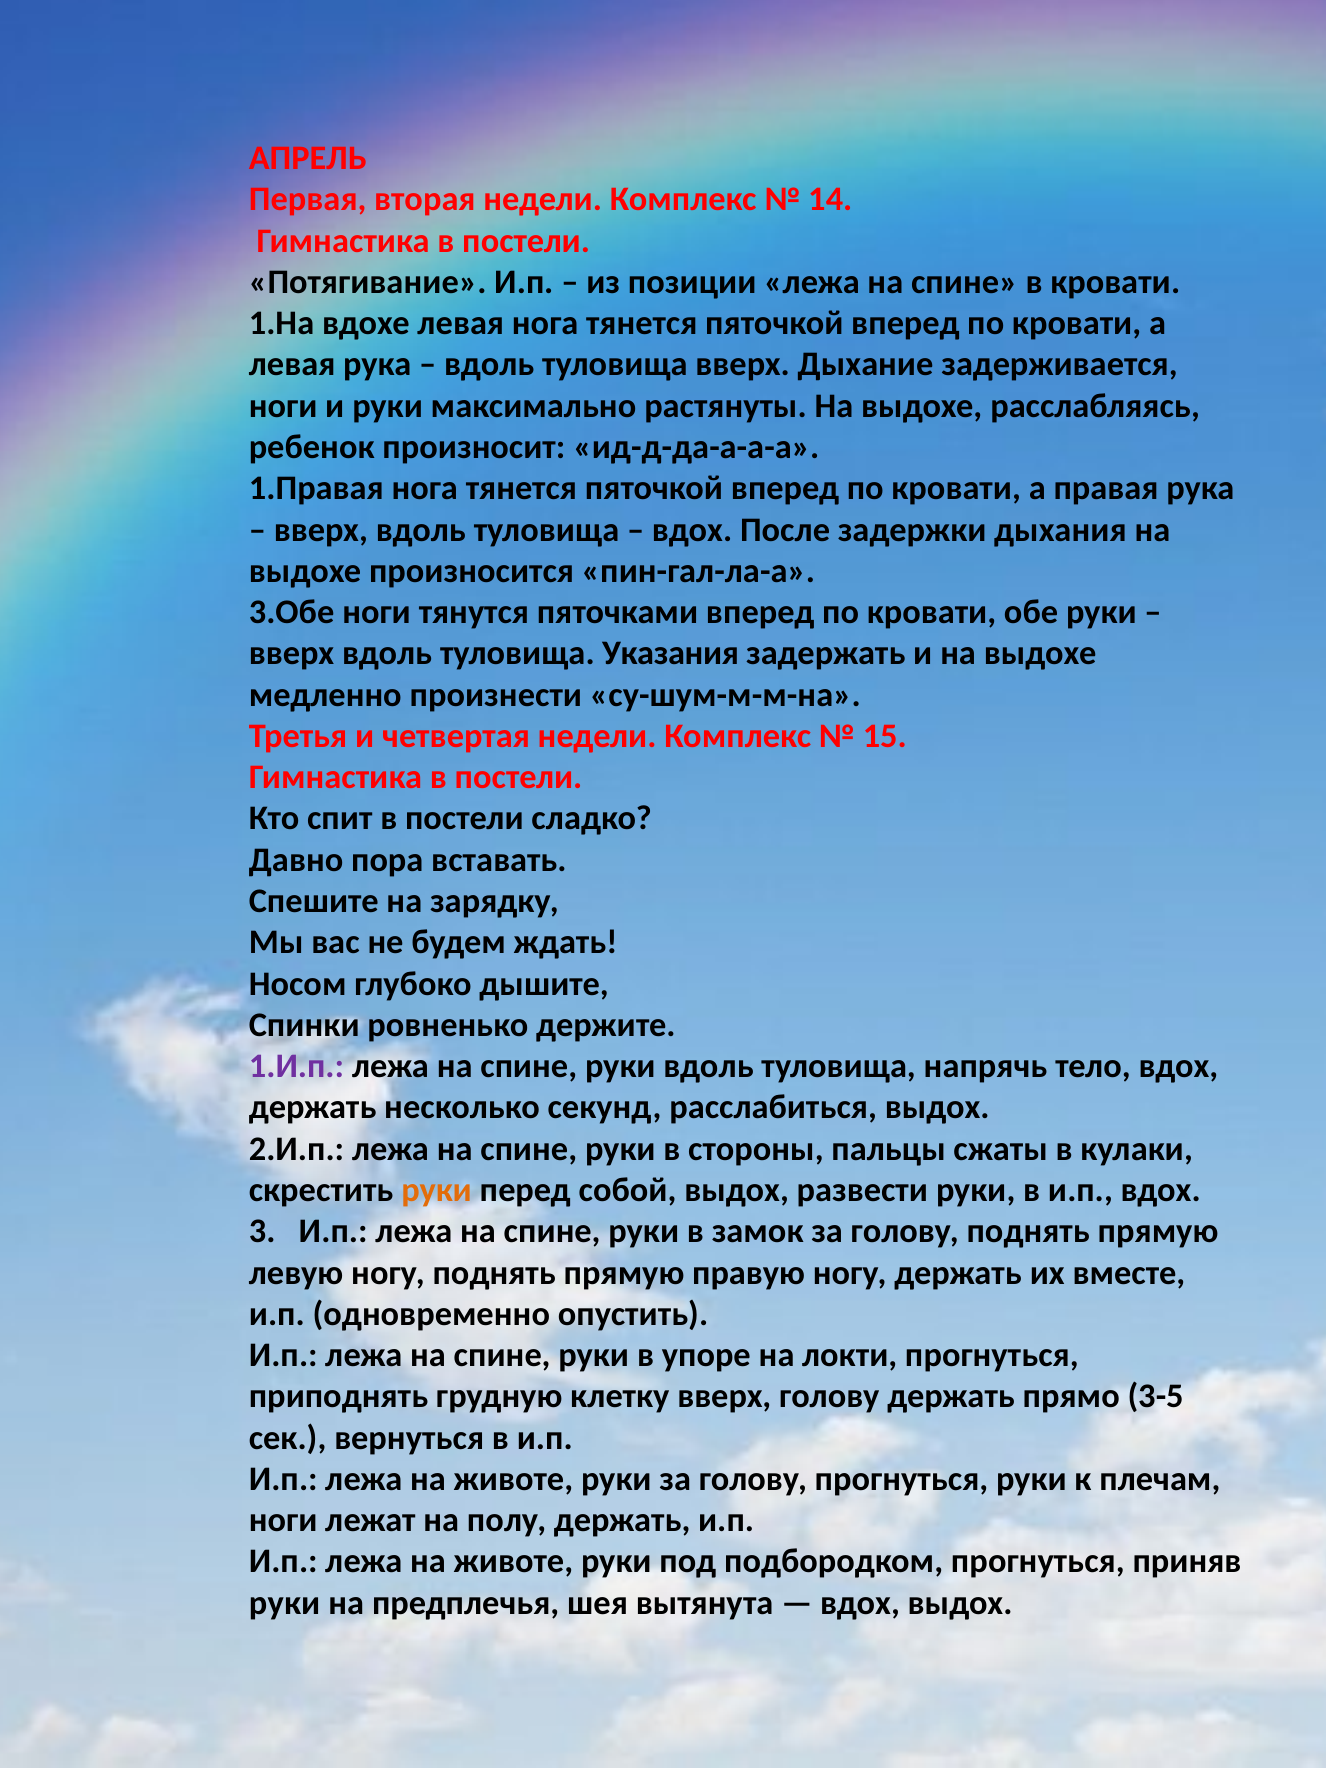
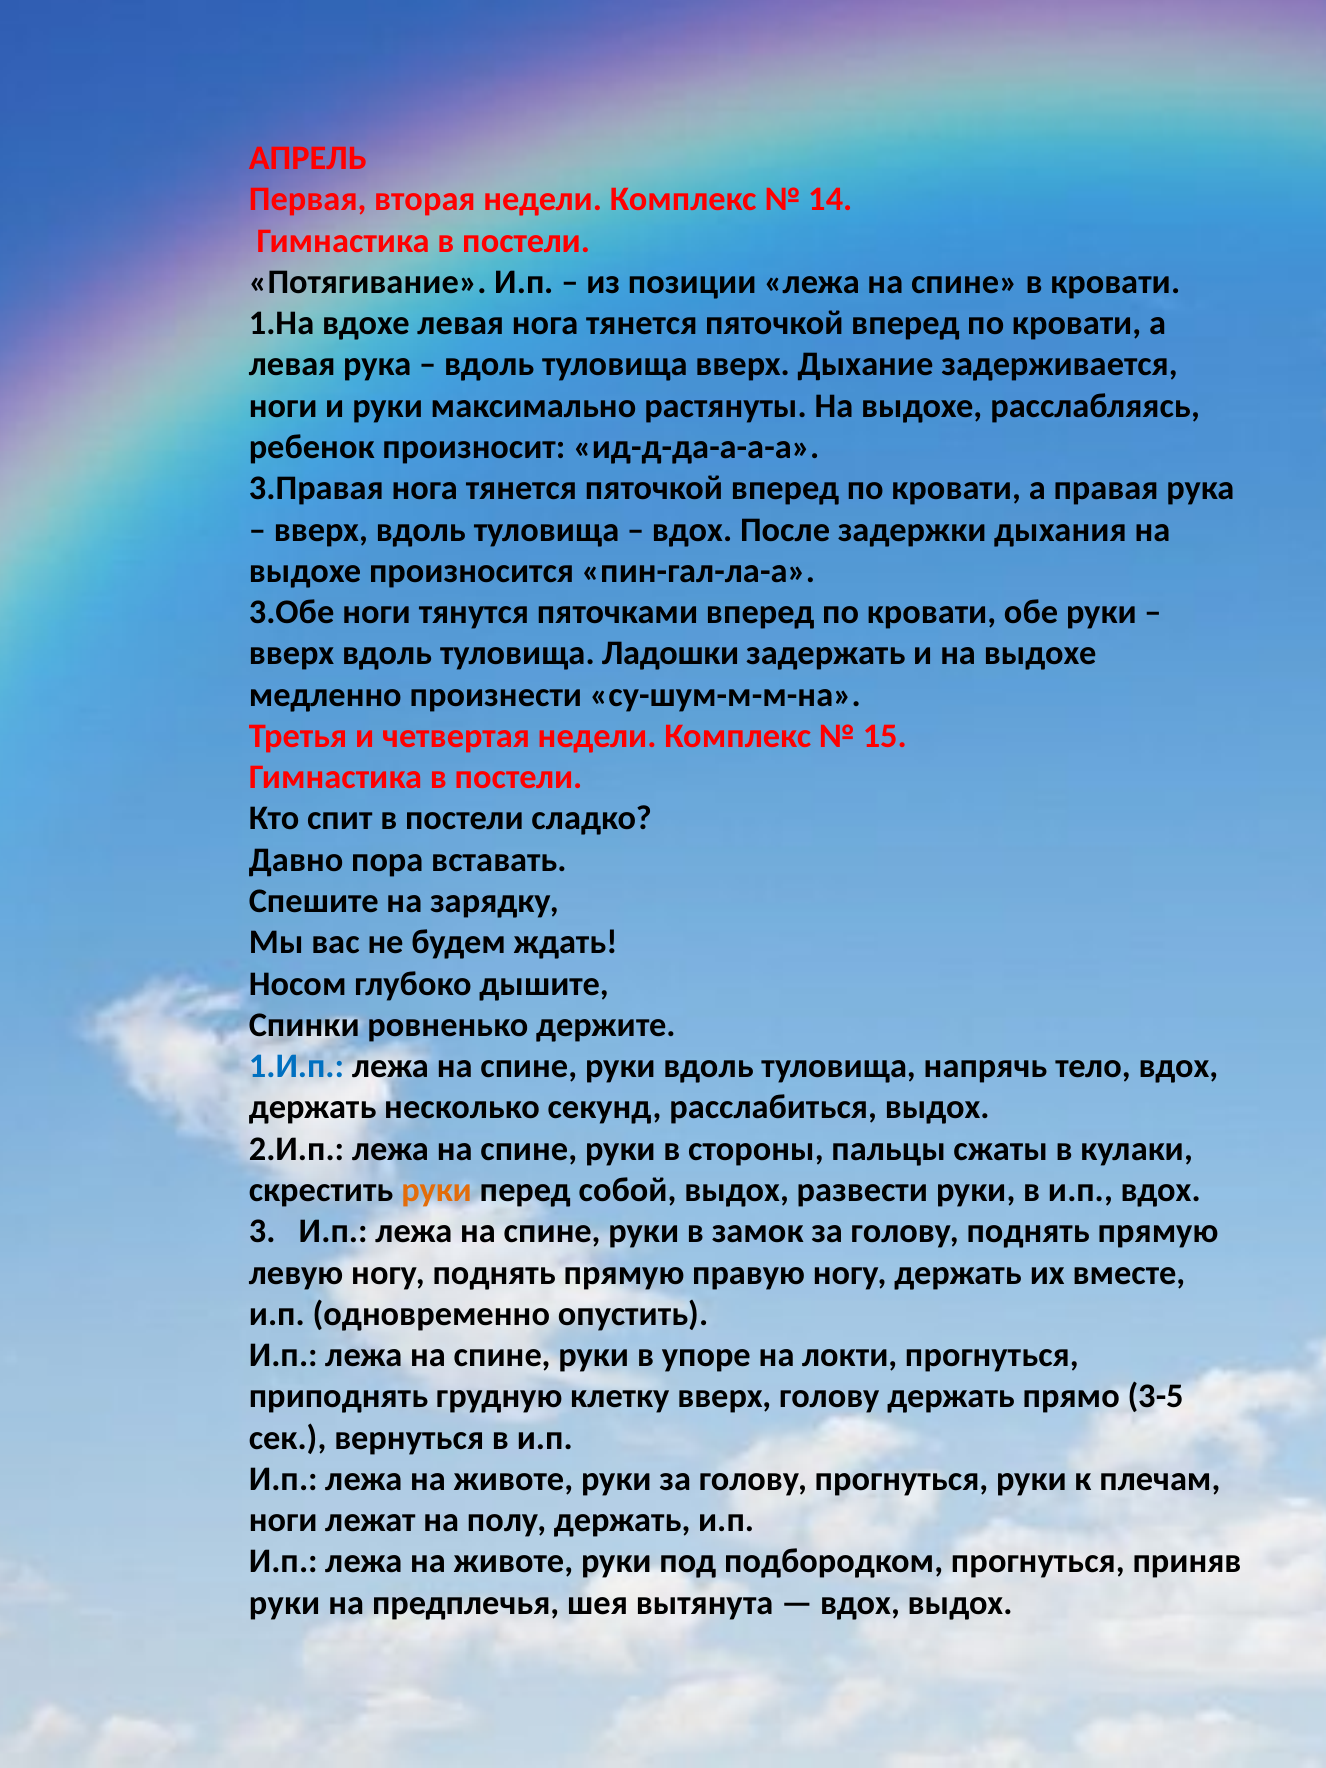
1.Правая: 1.Правая -> 3.Правая (316, 488)
Указания: Указания -> Ладошки (671, 654)
1.И.п colour: purple -> blue (297, 1066)
